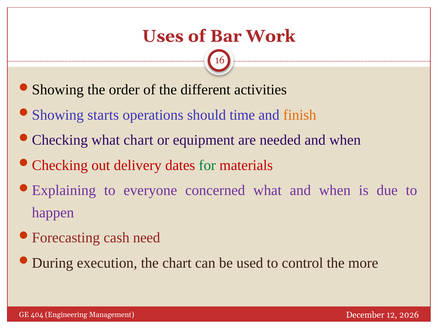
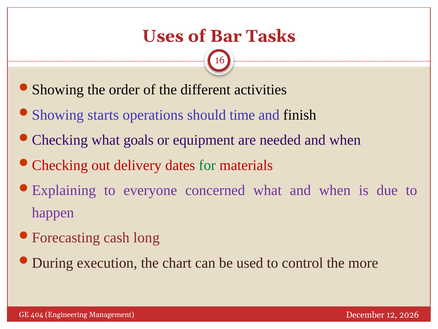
Work: Work -> Tasks (271, 36)
finish colour: orange -> black (300, 115)
what chart: chart -> goals (139, 140)
need: need -> long (146, 237)
